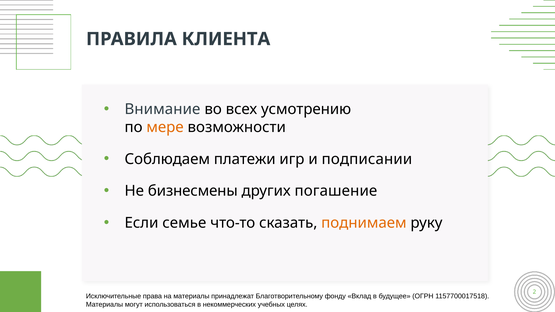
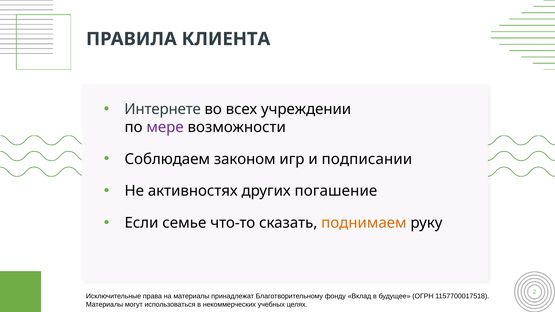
Внимание: Внимание -> Интернете (163, 109)
усмотрению: усмотрению -> учреждении (306, 109)
мере colour: orange -> purple (165, 127)
платежи: платежи -> законом (245, 159)
бизнесмены: бизнесмены -> активностях (193, 191)
